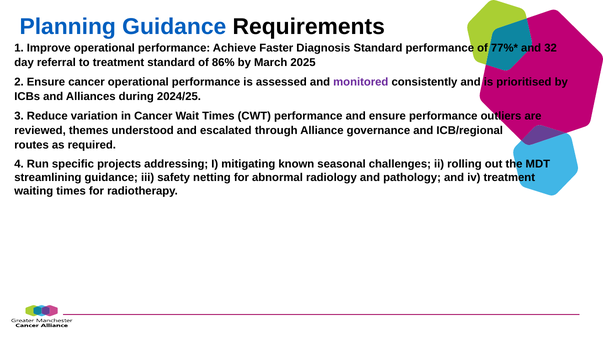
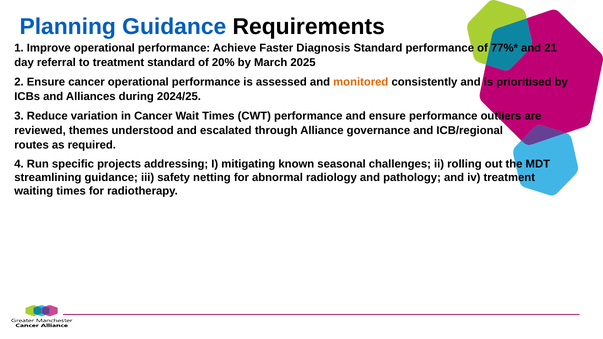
32: 32 -> 21 (551, 48)
86%: 86% -> 20% (223, 63)
monitored colour: purple -> orange (361, 82)
